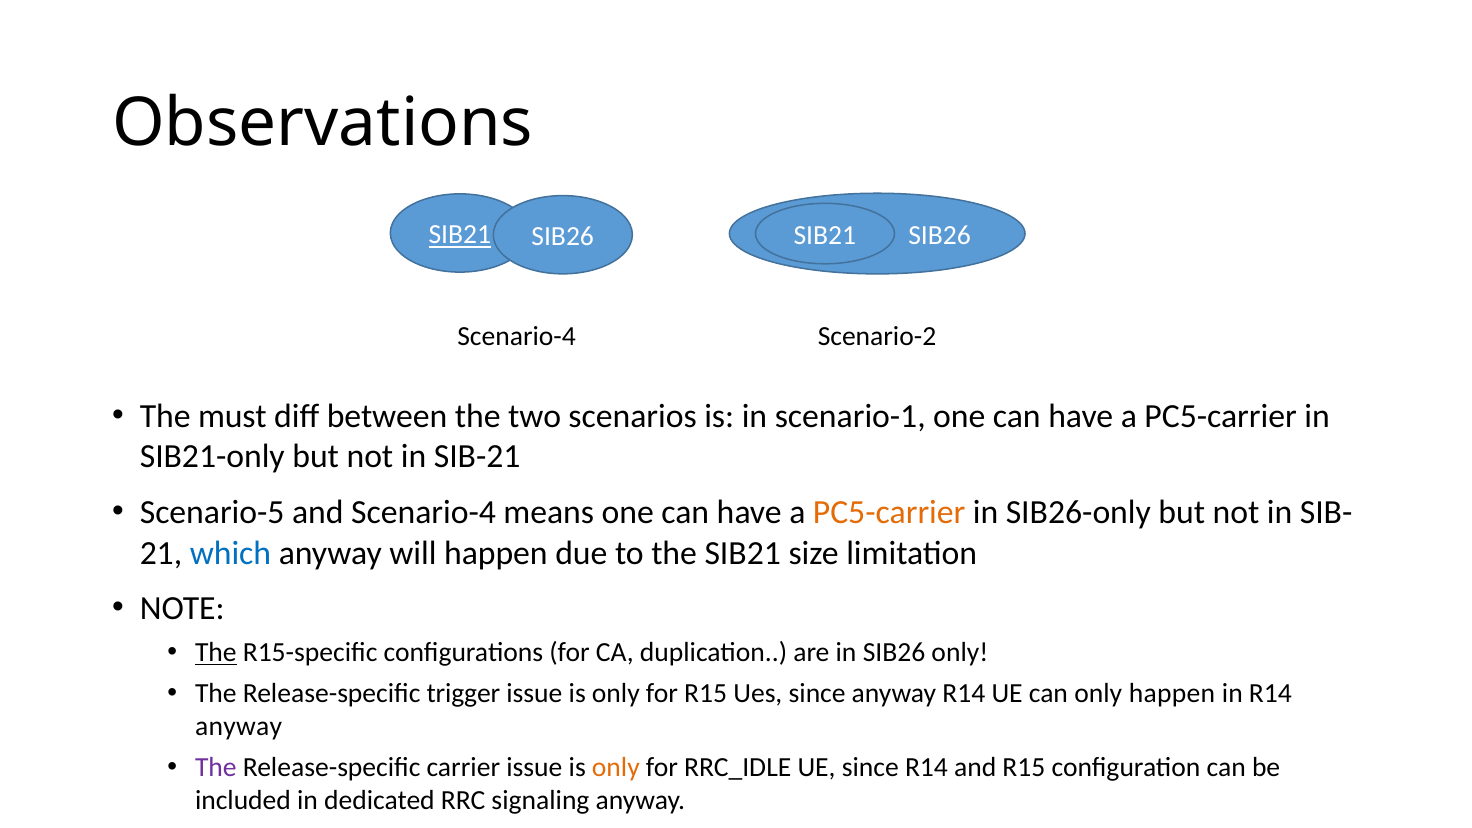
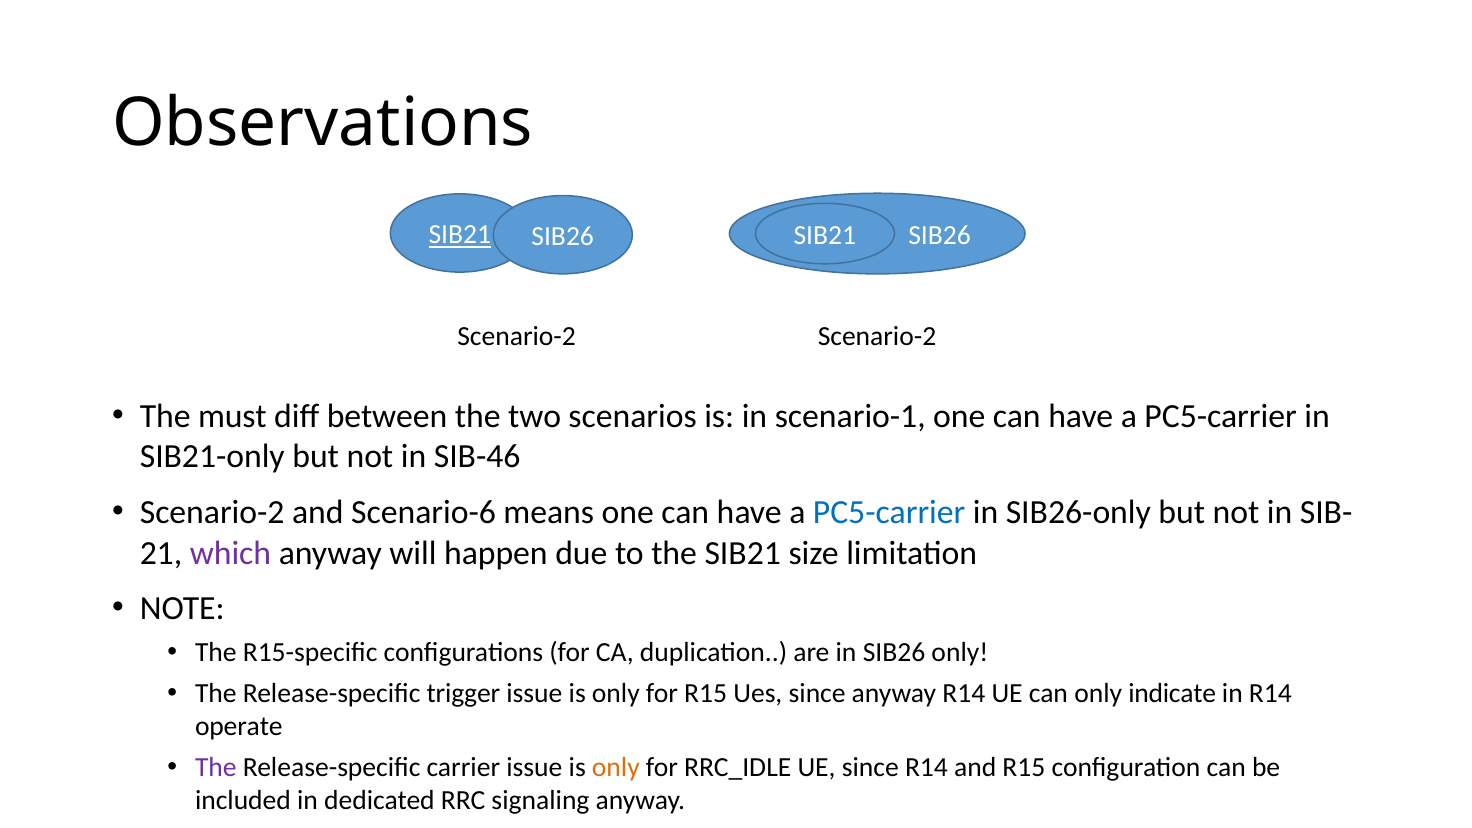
Scenario-4: Scenario-4 -> Scenario-2 (517, 336)
SIB-21: SIB-21 -> SIB-46 (477, 457)
Scenario-5: Scenario-5 -> Scenario-2 (212, 512)
and Scenario-4: Scenario-4 -> Scenario-6 (424, 512)
PC5-carrier colour: orange -> blue (889, 512)
which colour: blue -> purple (230, 553)
The underline: present -> none (216, 653)
only happen: happen -> indicate (1172, 694)
anyway: anyway -> operate (239, 727)
